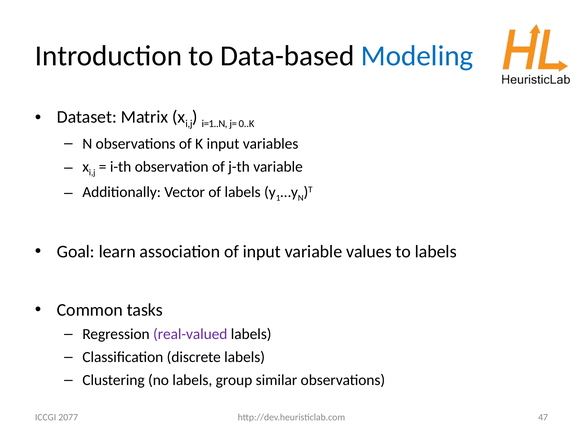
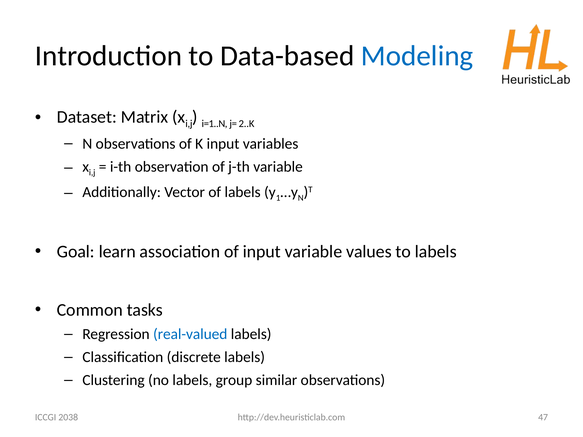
0..K: 0..K -> 2..K (246, 124)
real-valued colour: purple -> blue (190, 334)
2077: 2077 -> 2038 (68, 418)
